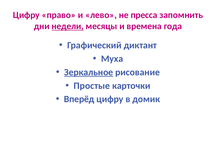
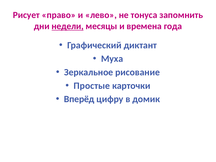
Цифру: Цифру -> Рисует (26, 15)
пресса: пресса -> тонуса (144, 15)
Зеркальное underline: present -> none (89, 72)
